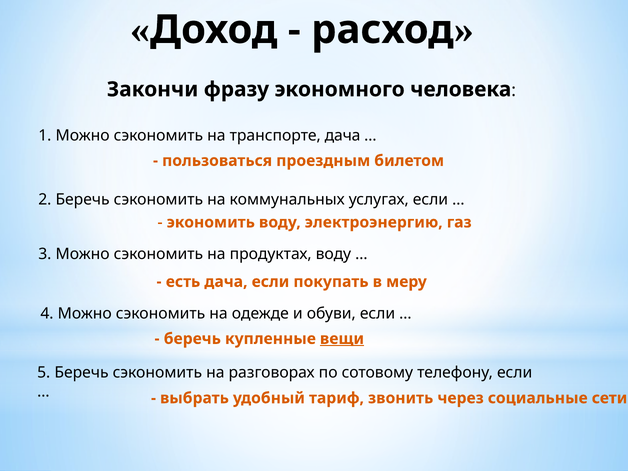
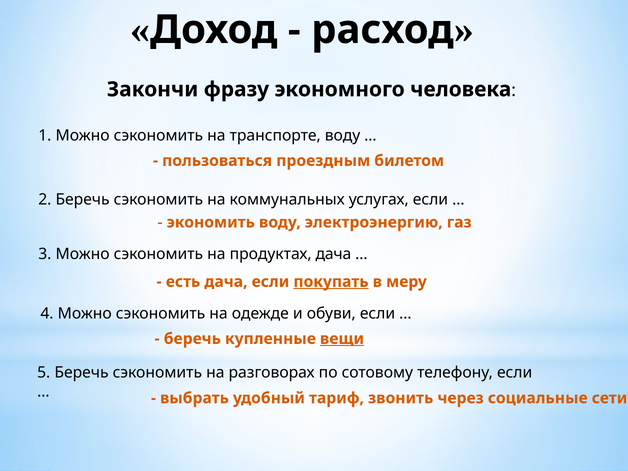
транспорте дача: дача -> воду (343, 135)
продуктах воду: воду -> дача (333, 254)
покупать underline: none -> present (331, 282)
